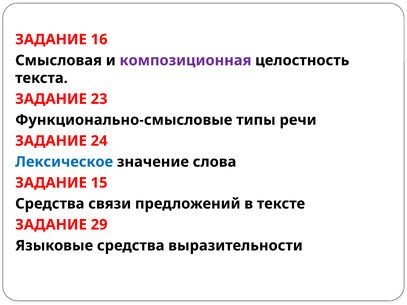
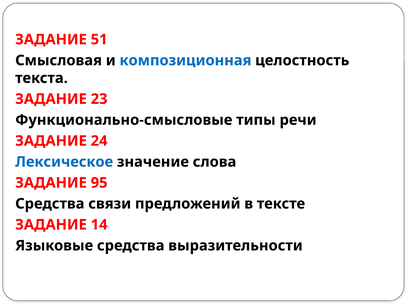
16: 16 -> 51 (99, 40)
композиционная colour: purple -> blue (186, 60)
15: 15 -> 95 (99, 183)
29: 29 -> 14 (99, 225)
